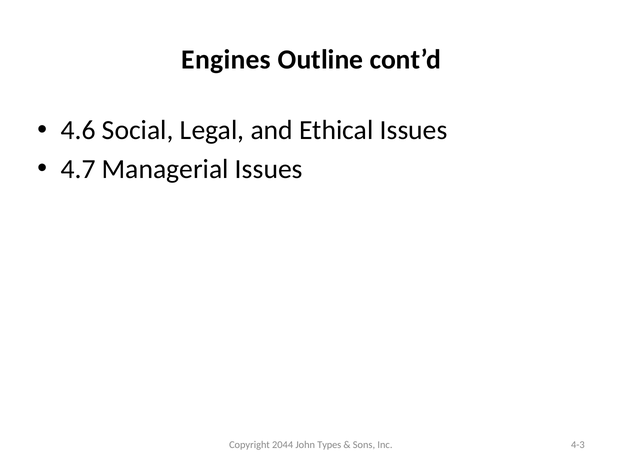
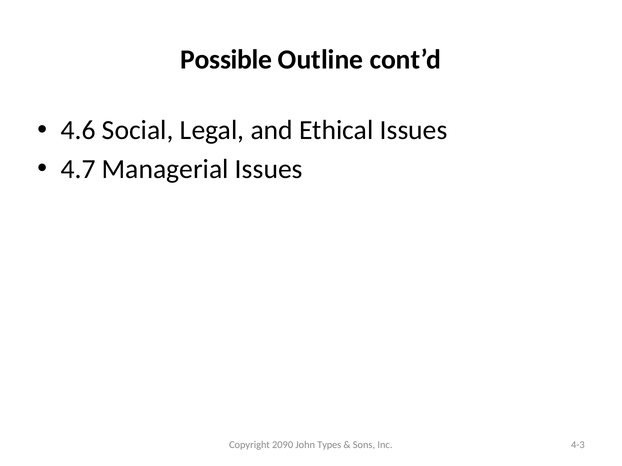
Engines: Engines -> Possible (226, 59)
2044: 2044 -> 2090 (283, 445)
